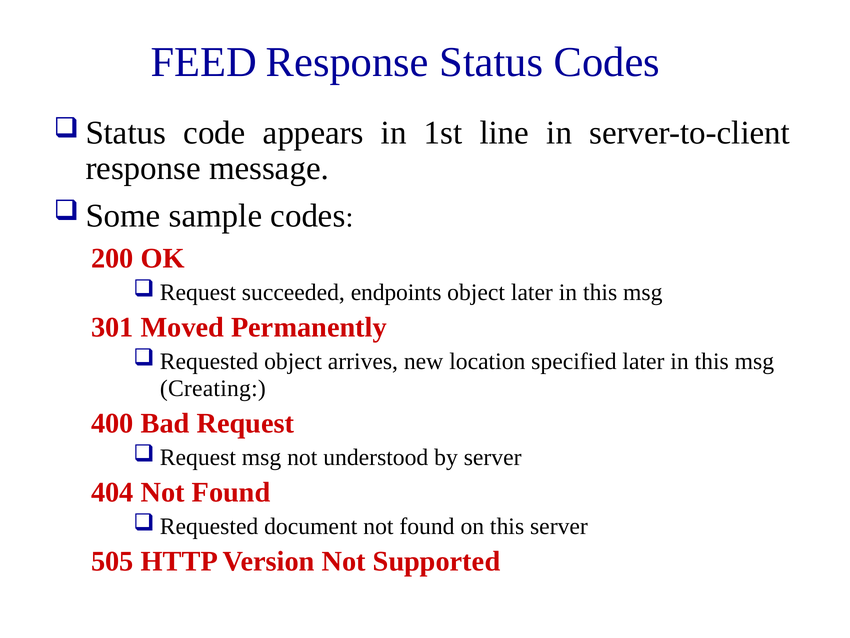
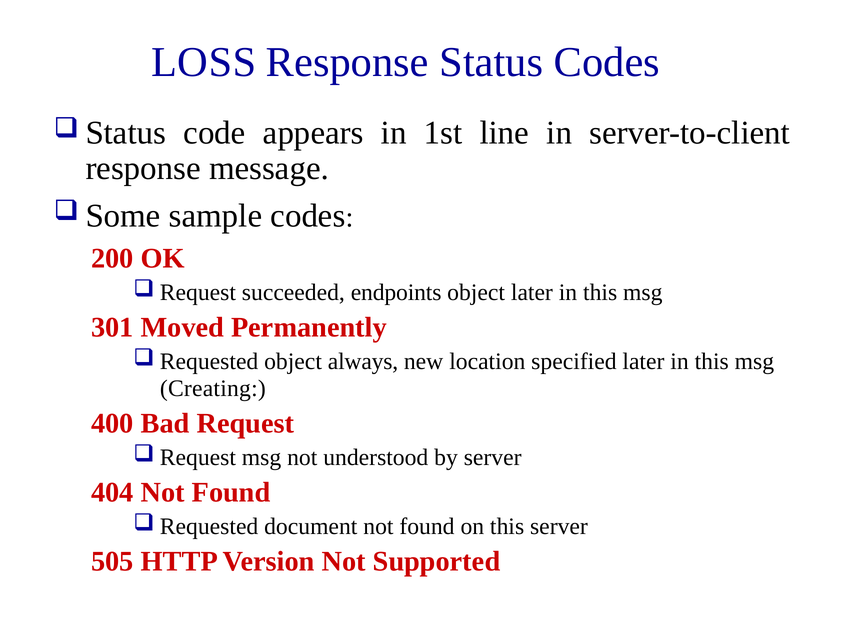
FEED: FEED -> LOSS (204, 62)
arrives: arrives -> always (363, 361)
